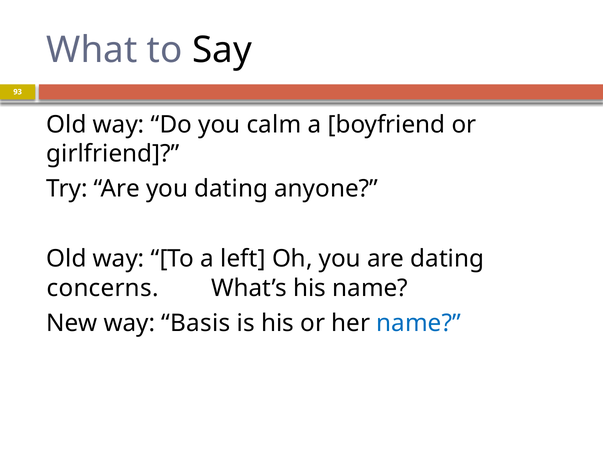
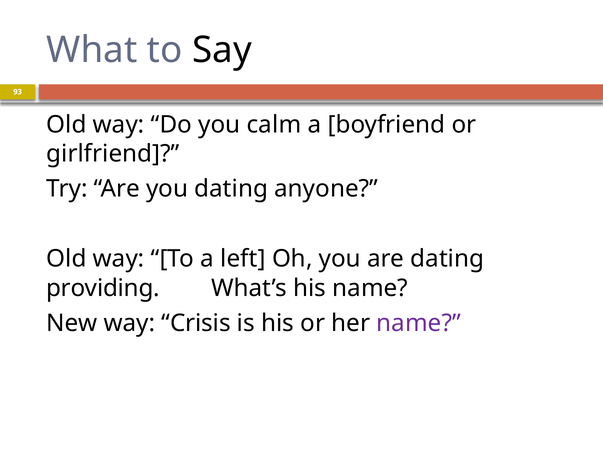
concerns: concerns -> providing (103, 288)
Basis: Basis -> Crisis (196, 323)
name colour: blue -> purple (419, 323)
